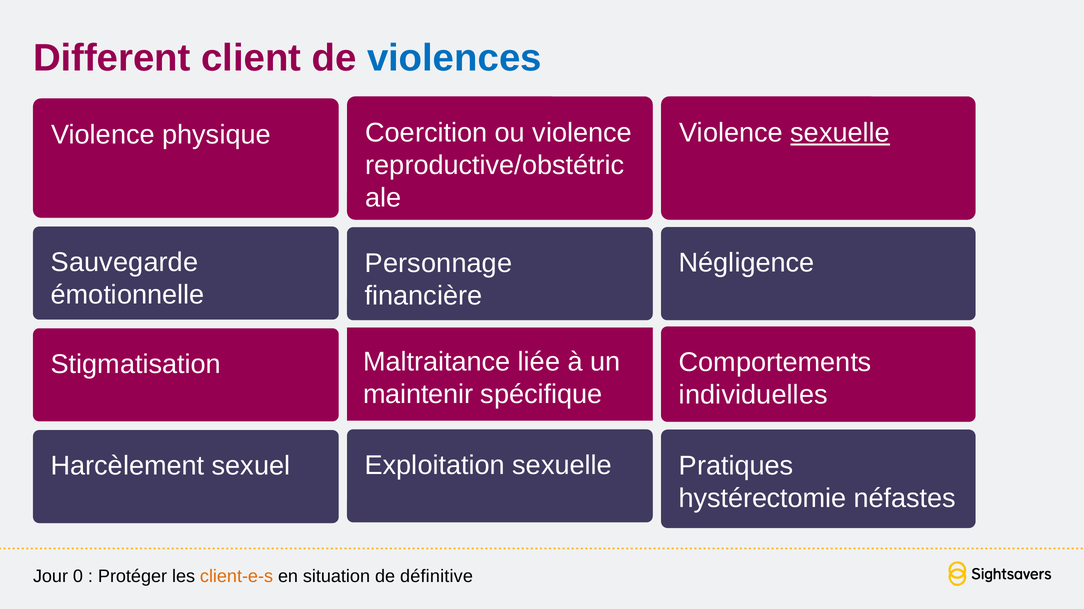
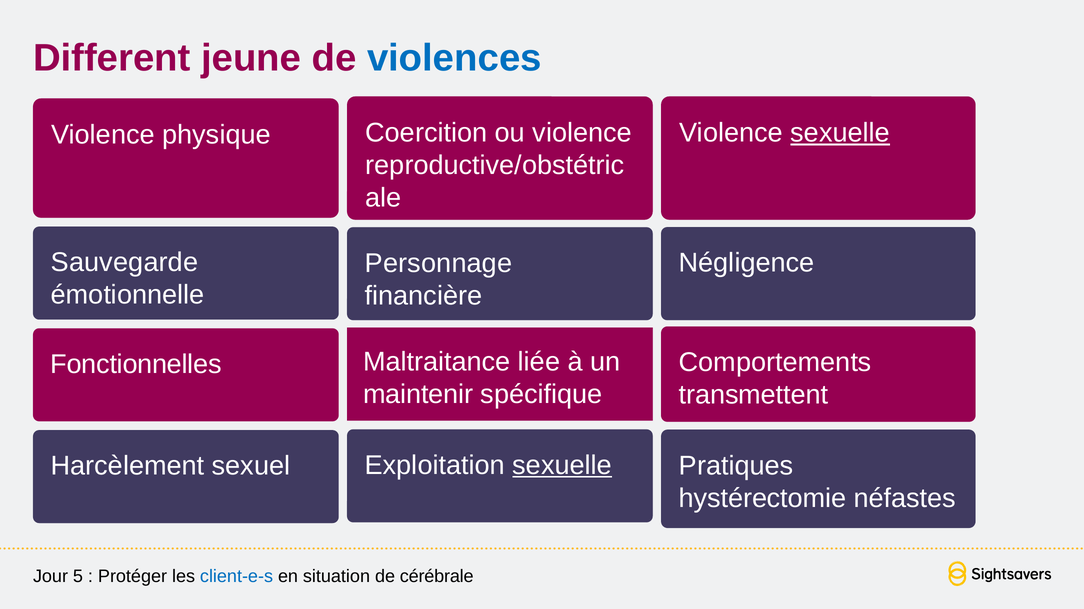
client: client -> jeune (251, 58)
Stigmatisation: Stigmatisation -> Fonctionnelles (136, 365)
individuelles: individuelles -> transmettent (753, 395)
sexuelle underline: none -> present (562, 466)
0: 0 -> 5 (78, 577)
client-e-s colour: orange -> blue (237, 577)
définitive: définitive -> cérébrale (437, 577)
